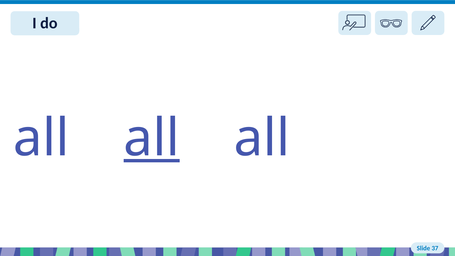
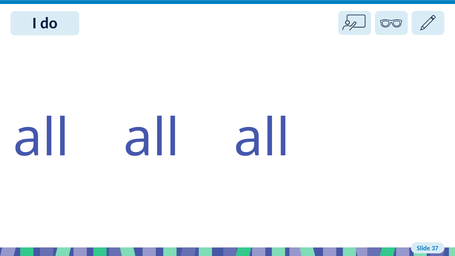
all underline: present -> none (152, 138)
